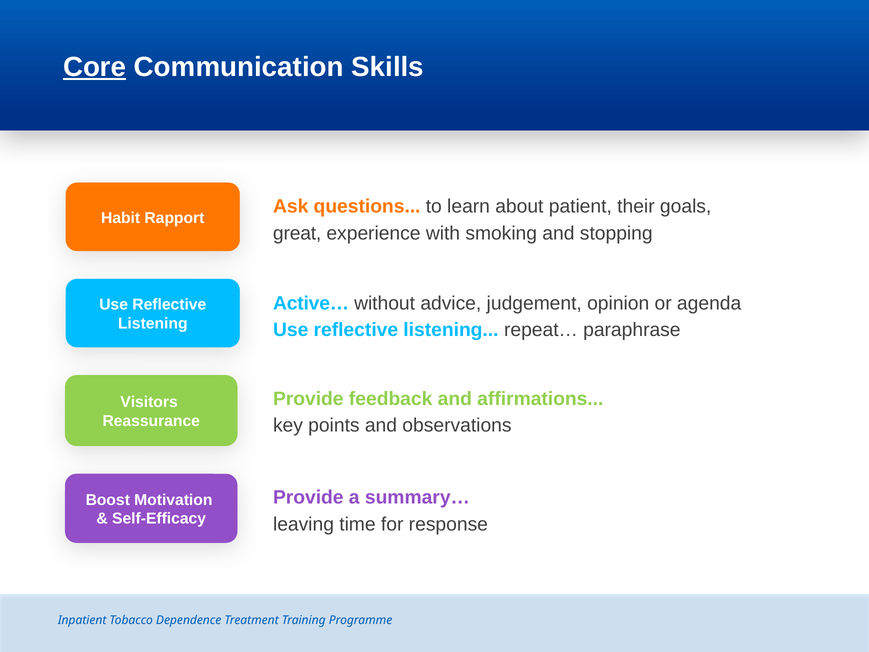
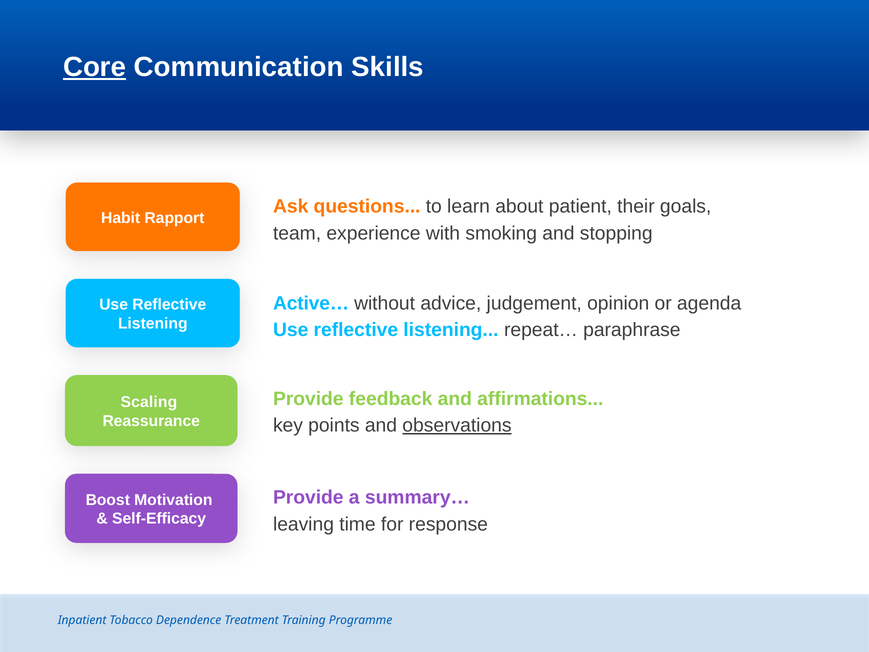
great: great -> team (297, 233)
Visitors: Visitors -> Scaling (149, 402)
observations underline: none -> present (457, 425)
